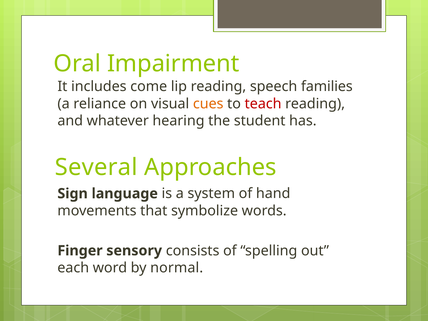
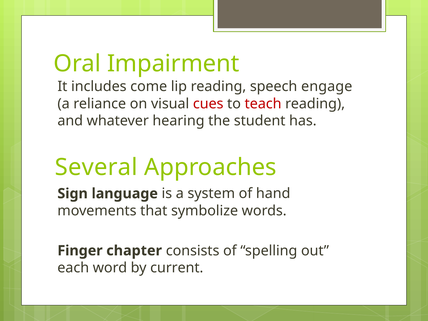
families: families -> engage (327, 87)
cues colour: orange -> red (208, 104)
sensory: sensory -> chapter (134, 251)
normal: normal -> current (177, 268)
